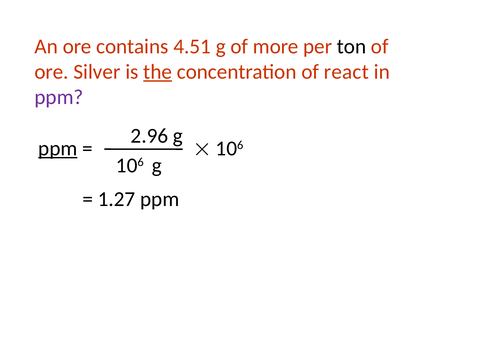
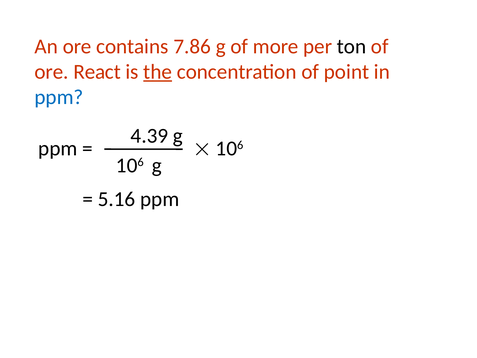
4.51: 4.51 -> 7.86 (192, 46)
Silver: Silver -> React (97, 72)
react: react -> point (347, 72)
ppm colour: purple -> blue (59, 97)
2.96: 2.96 -> 4.39 (149, 136)
ppm underline: present -> none (58, 148)
1.27: 1.27 -> 5.16 (117, 199)
